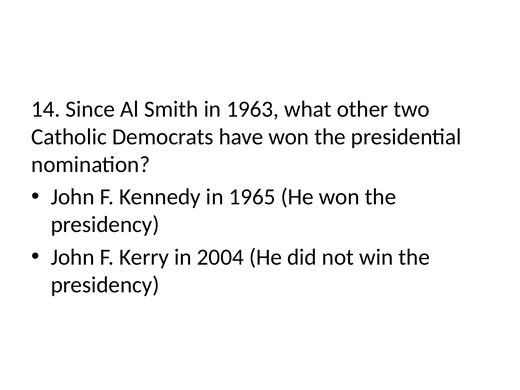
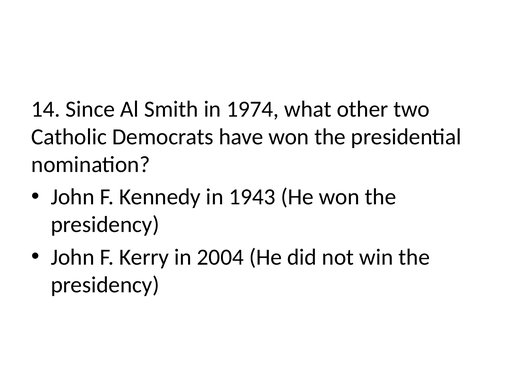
1963: 1963 -> 1974 (253, 109)
1965: 1965 -> 1943 (252, 197)
